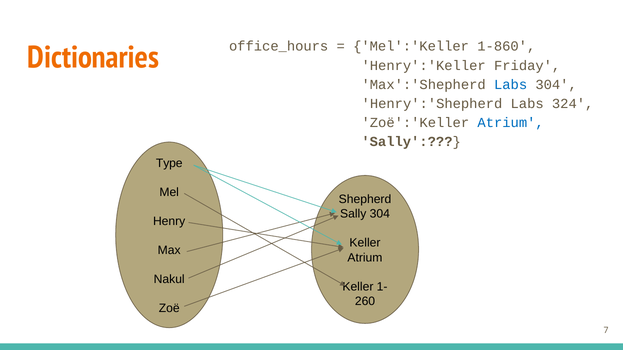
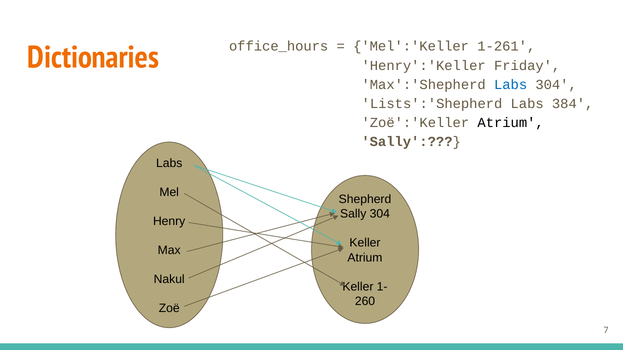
1-860: 1-860 -> 1-261 (506, 46)
Henry':'Shepherd: Henry':'Shepherd -> Lists':'Shepherd (432, 104)
324: 324 -> 384 (573, 104)
Atrium colour: blue -> black (511, 123)
Type: Type -> Labs (169, 163)
